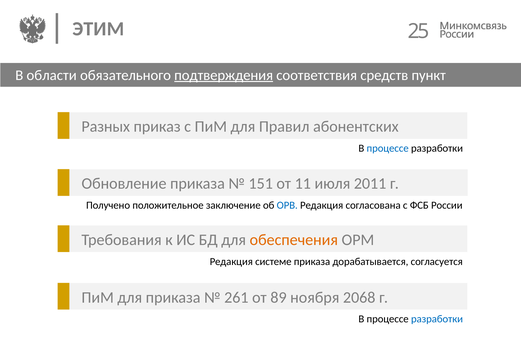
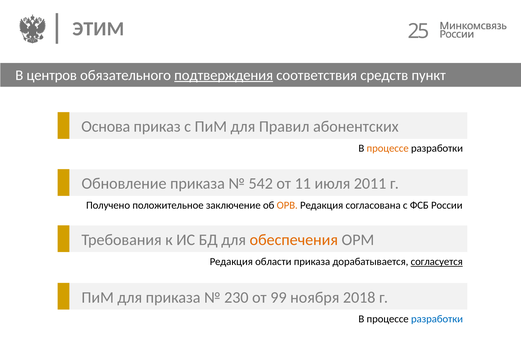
области: области -> центров (52, 75)
Разных: Разных -> Основа (106, 127)
процессе colour: blue -> orange (388, 148)
151: 151 -> 542 (261, 184)
ОРВ colour: blue -> orange (287, 205)
системе: системе -> области (273, 261)
согласуется underline: none -> present (437, 261)
261: 261 -> 230 (236, 297)
89: 89 -> 99 (279, 297)
2068: 2068 -> 2018 (359, 297)
